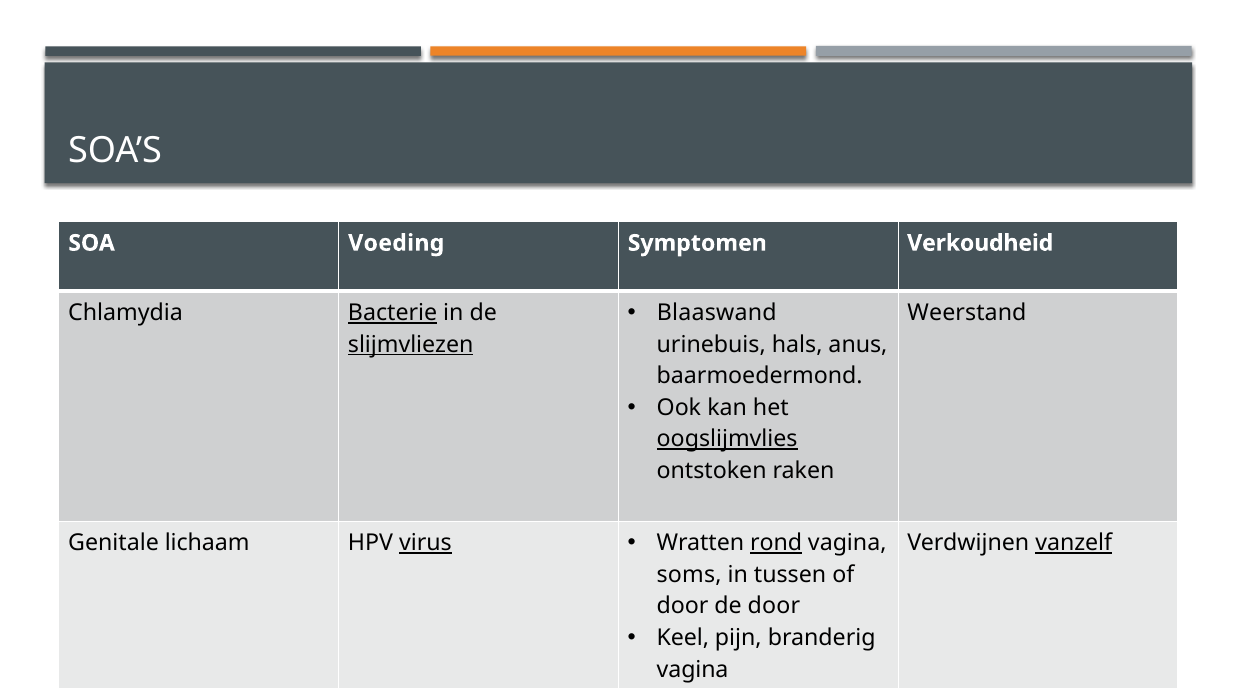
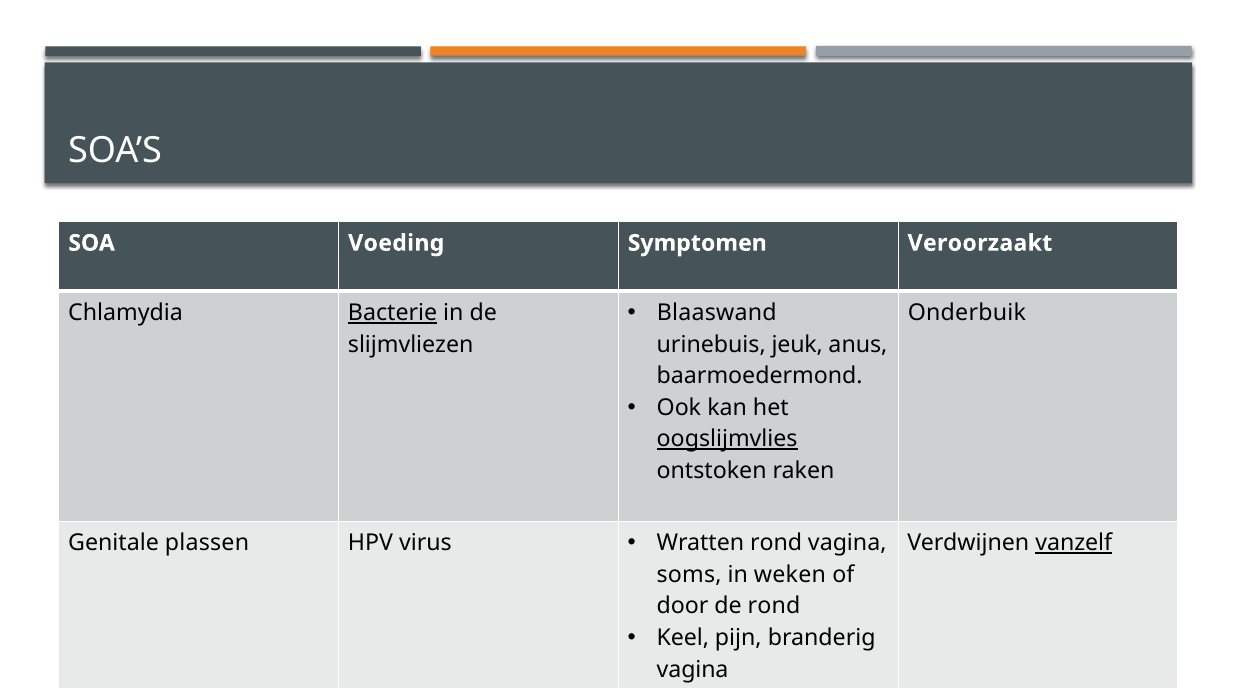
Verkoudheid: Verkoudheid -> Veroorzaakt (980, 243)
Weerstand: Weerstand -> Onderbuik (967, 313)
slijmvliezen underline: present -> none (411, 344)
hals: hals -> jeuk (797, 344)
lichaam: lichaam -> plassen (207, 543)
virus underline: present -> none (425, 543)
rond underline: present -> none (776, 543)
tussen: tussen -> weken (790, 575)
de door: door -> rond (774, 606)
